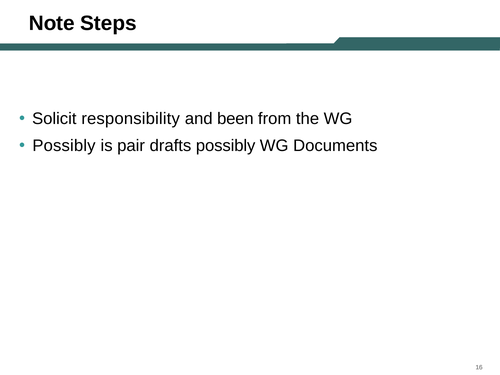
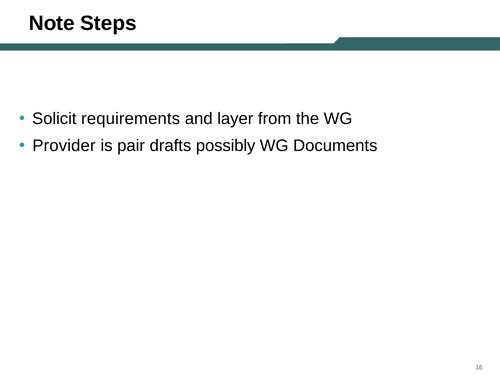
responsibility: responsibility -> requirements (131, 119)
been: been -> layer (235, 119)
Possibly: Possibly -> Provider (64, 146)
